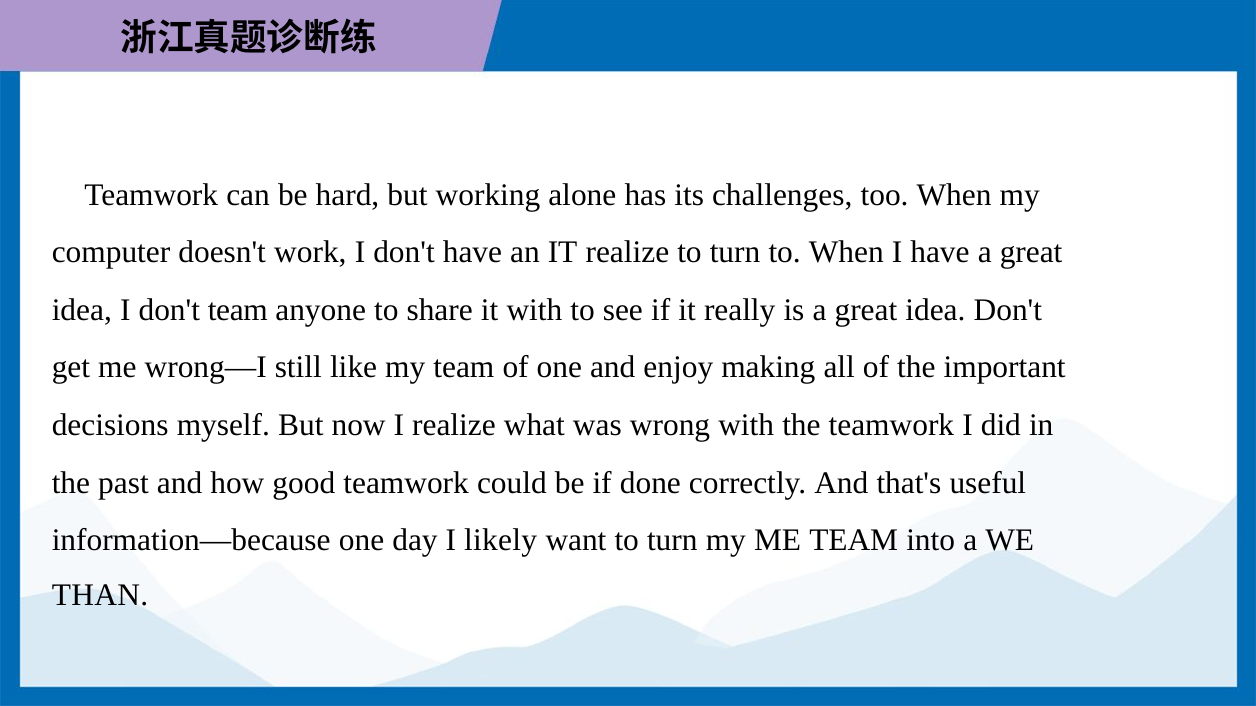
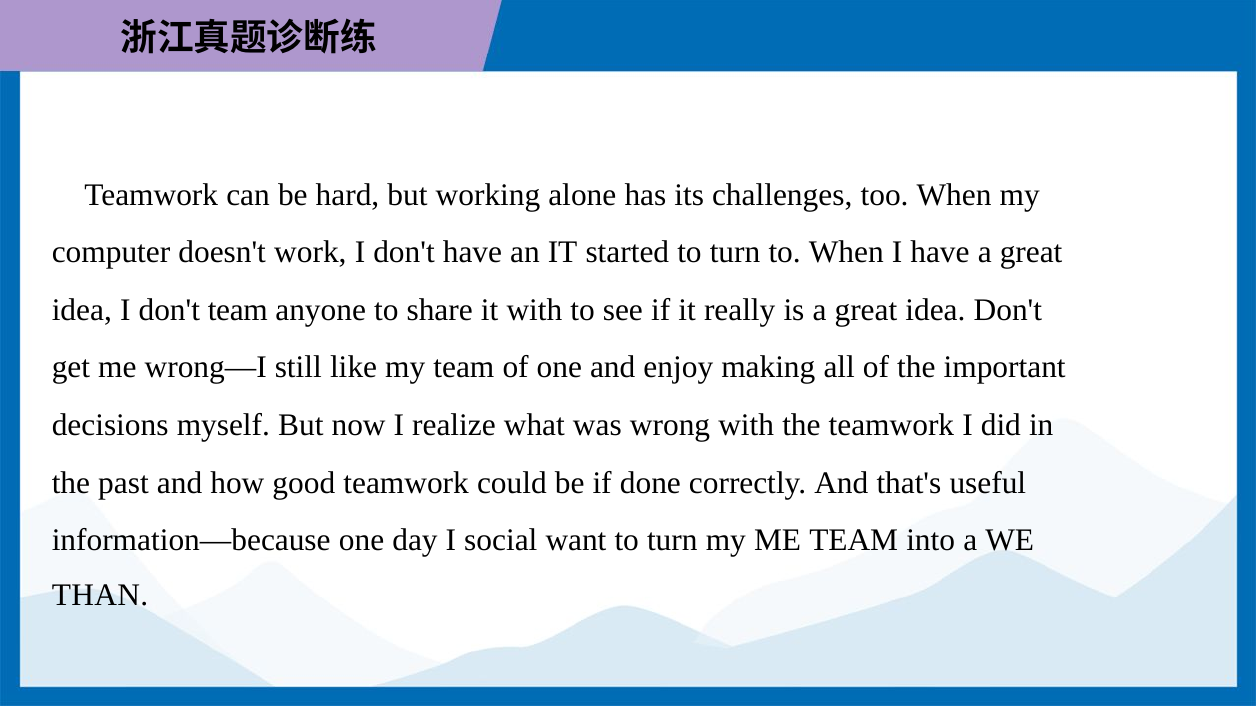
IT realize: realize -> started (627, 253)
likely: likely -> social (501, 541)
